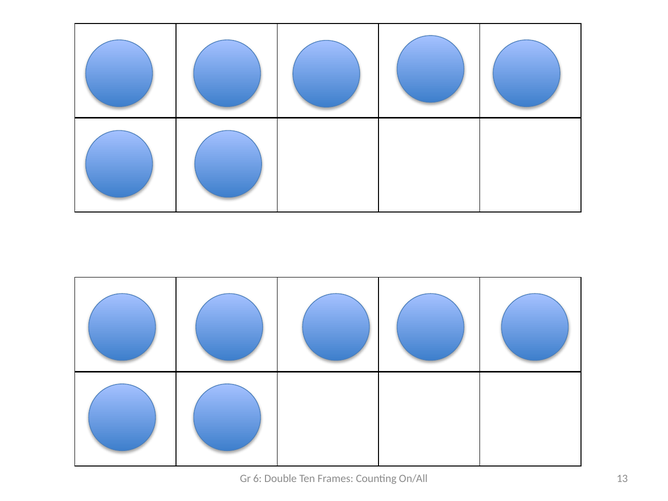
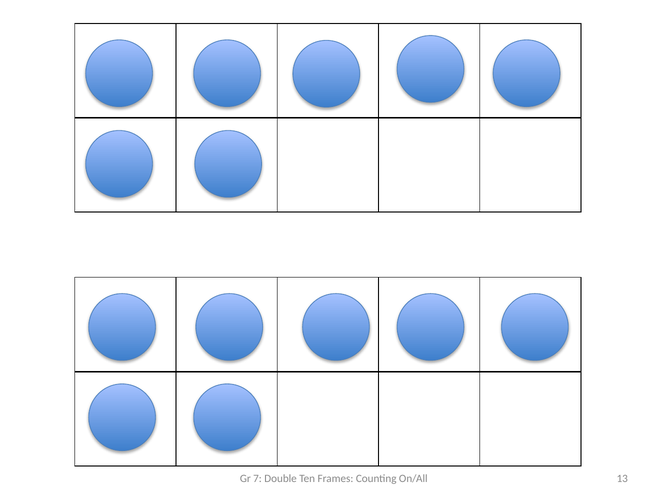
6: 6 -> 7 (258, 478)
